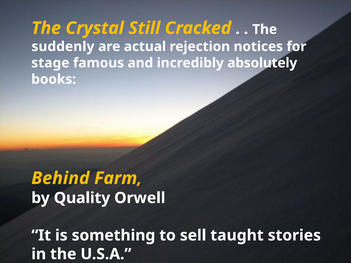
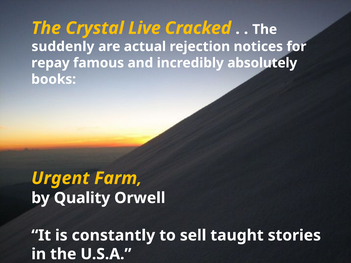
Still: Still -> Live (144, 28)
stage: stage -> repay (50, 63)
Behind: Behind -> Urgent (60, 178)
something: something -> constantly (113, 236)
